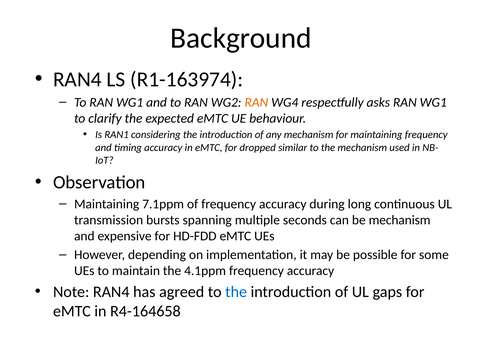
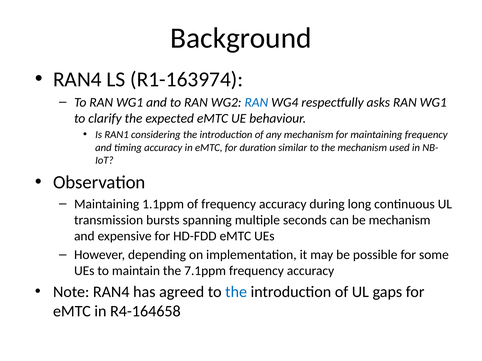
RAN colour: orange -> blue (256, 102)
dropped: dropped -> duration (258, 148)
7.1ppm: 7.1ppm -> 1.1ppm (163, 204)
4.1ppm: 4.1ppm -> 7.1ppm (205, 271)
